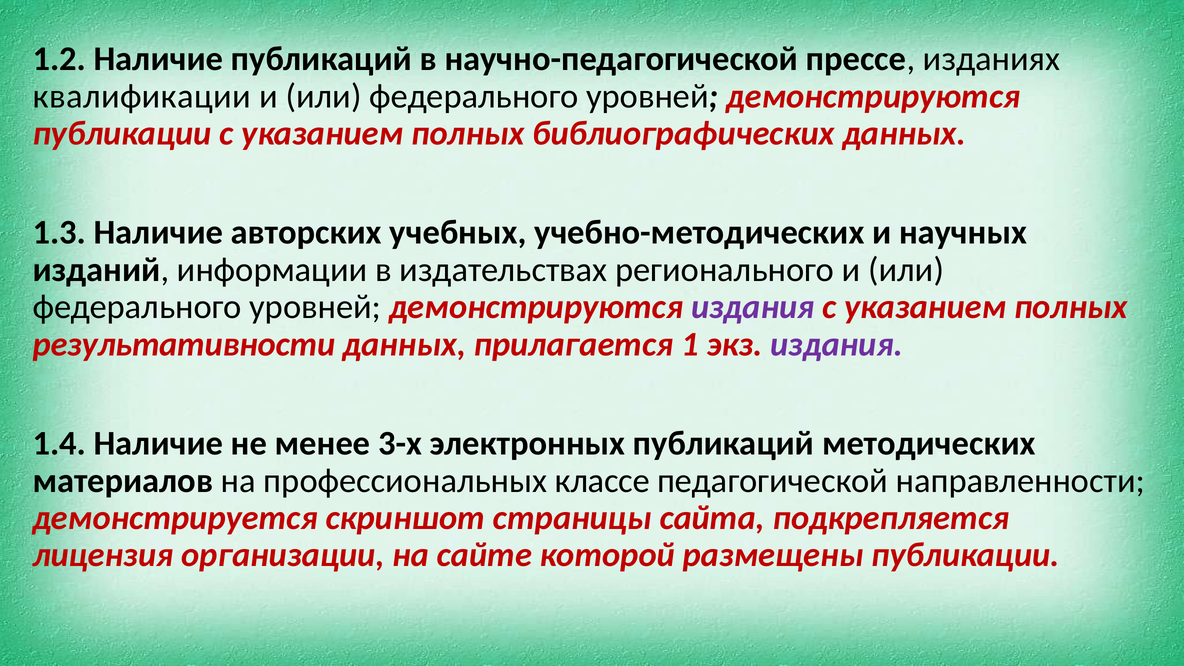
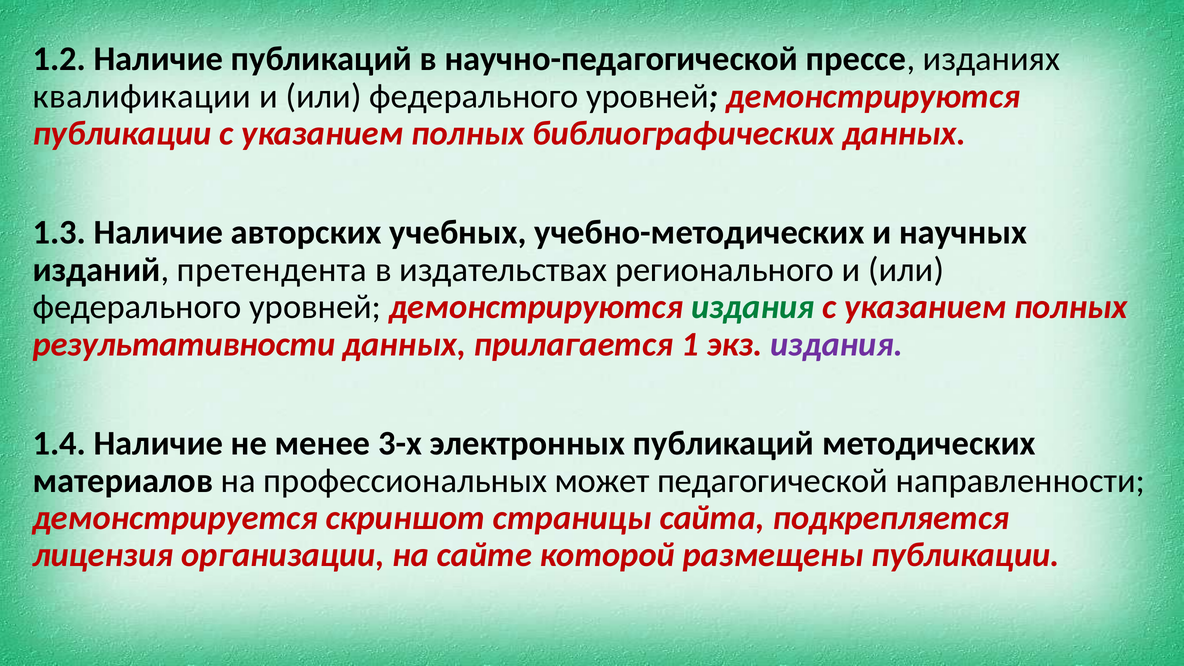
информации: информации -> претендента (272, 270)
издания colour: purple -> green (753, 307)
классе: классе -> может (602, 481)
